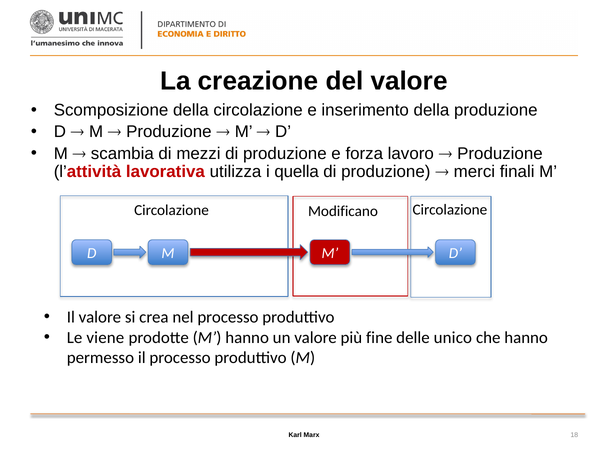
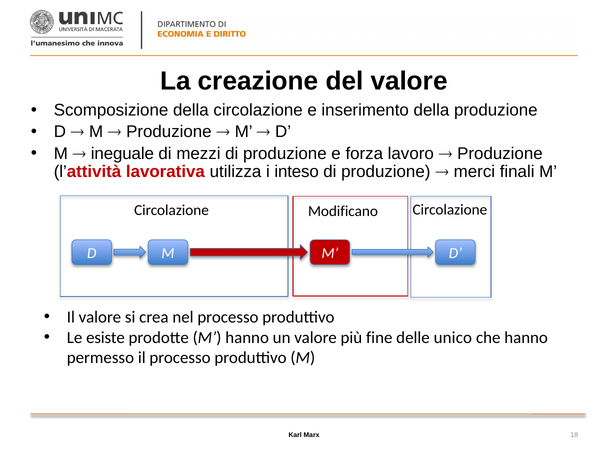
scambia: scambia -> ineguale (122, 153)
quella: quella -> inteso (297, 172)
viene: viene -> esiste (106, 338)
